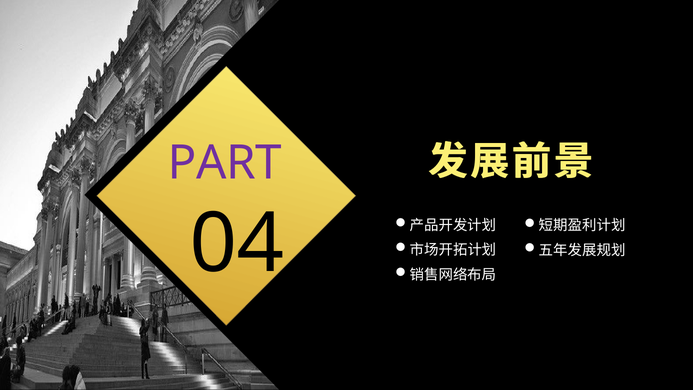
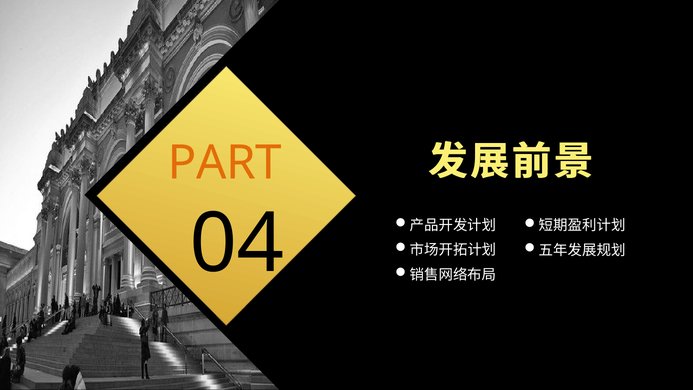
PART colour: purple -> orange (225, 163)
